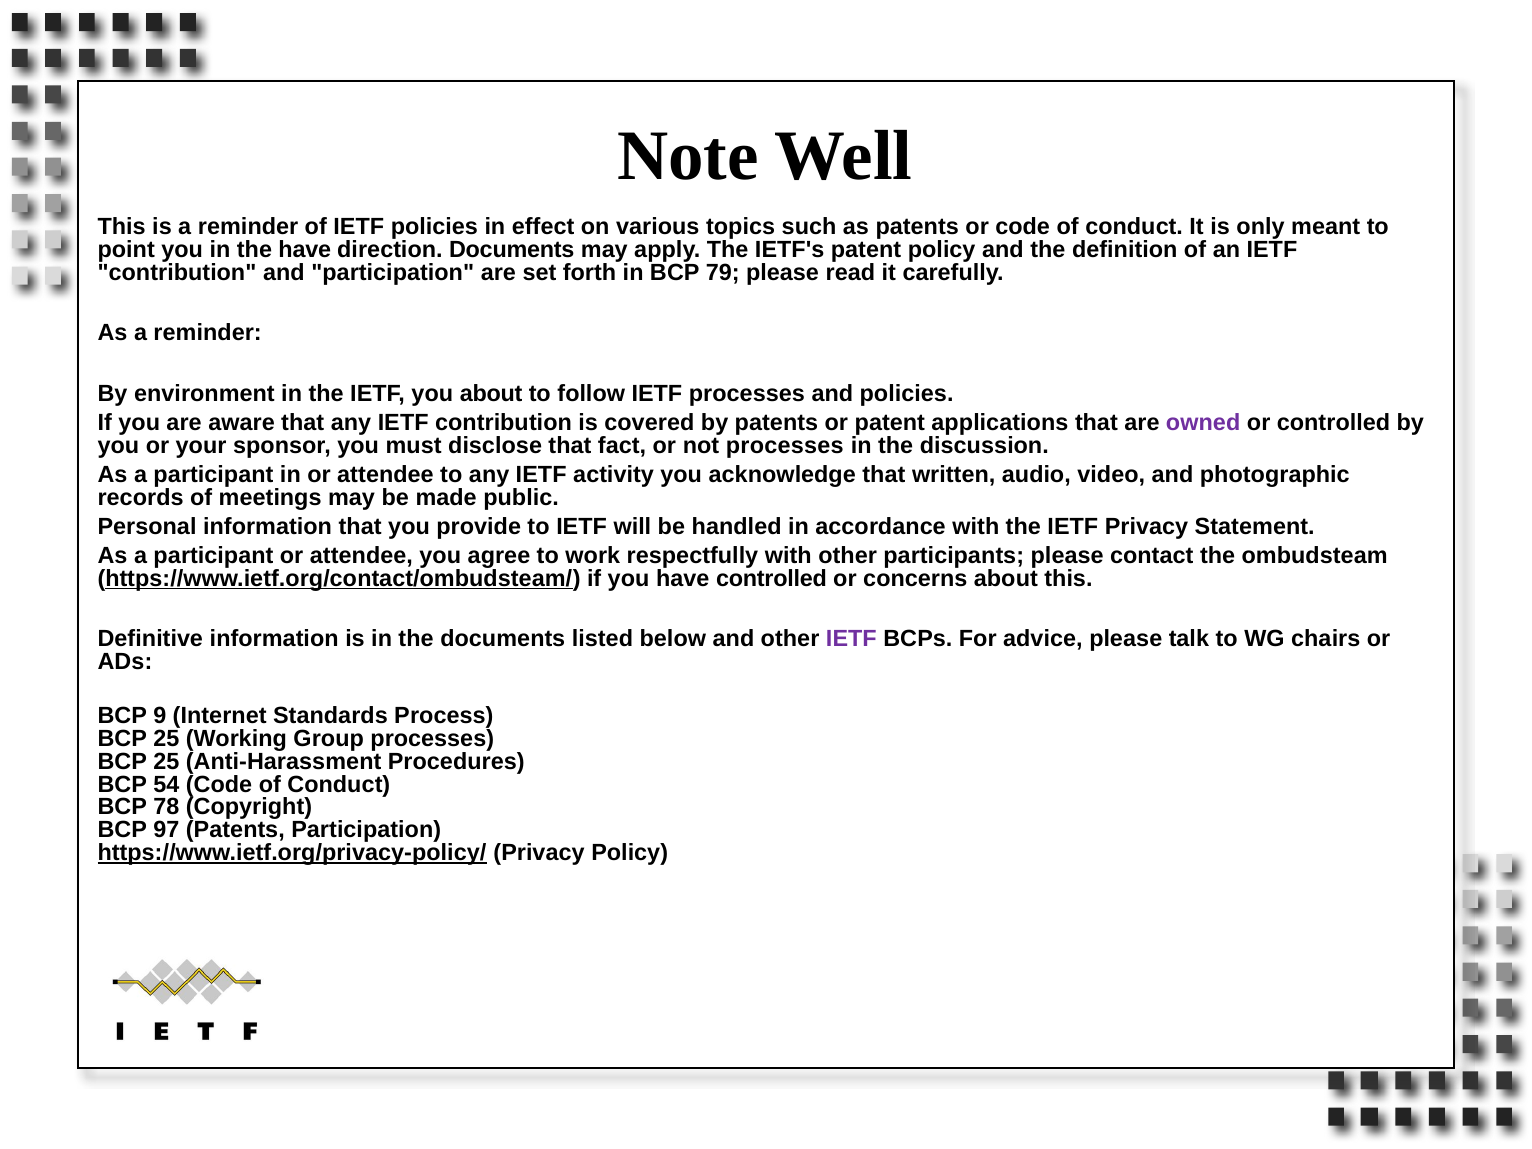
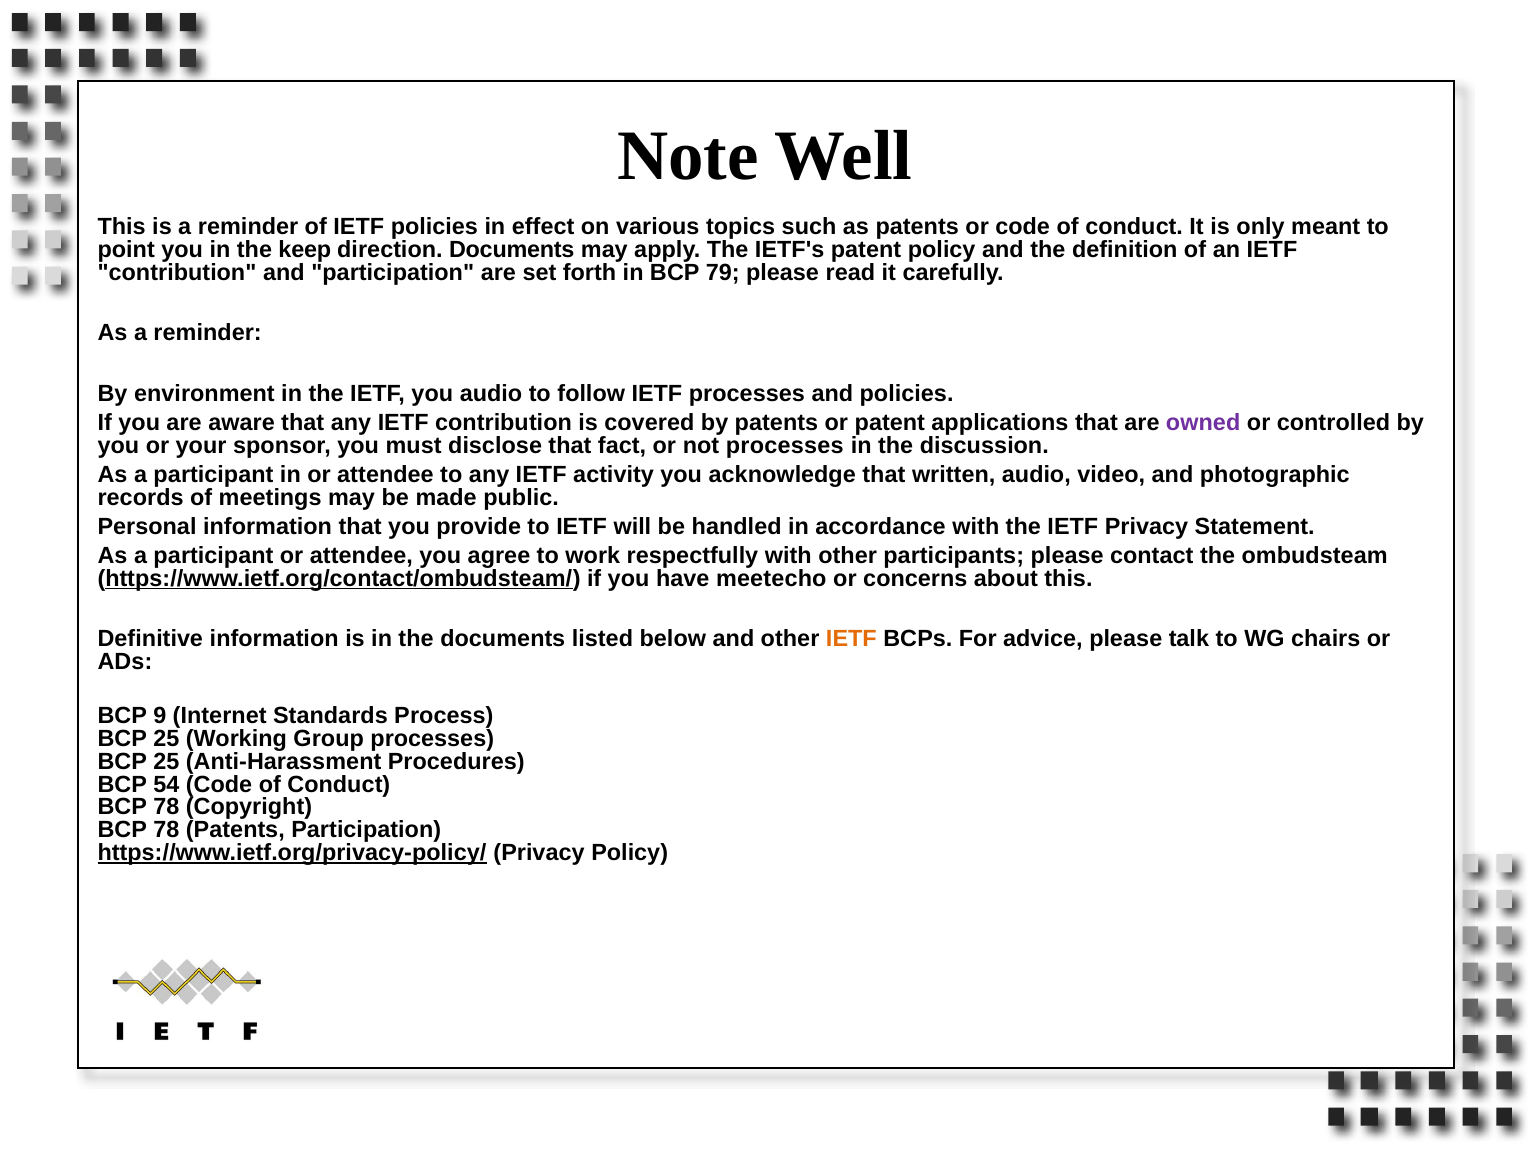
the have: have -> keep (305, 250)
you about: about -> audio (491, 394)
have controlled: controlled -> meetecho (771, 578)
IETF colour: purple -> orange (851, 639)
97: 97 -> 78 (166, 830)
